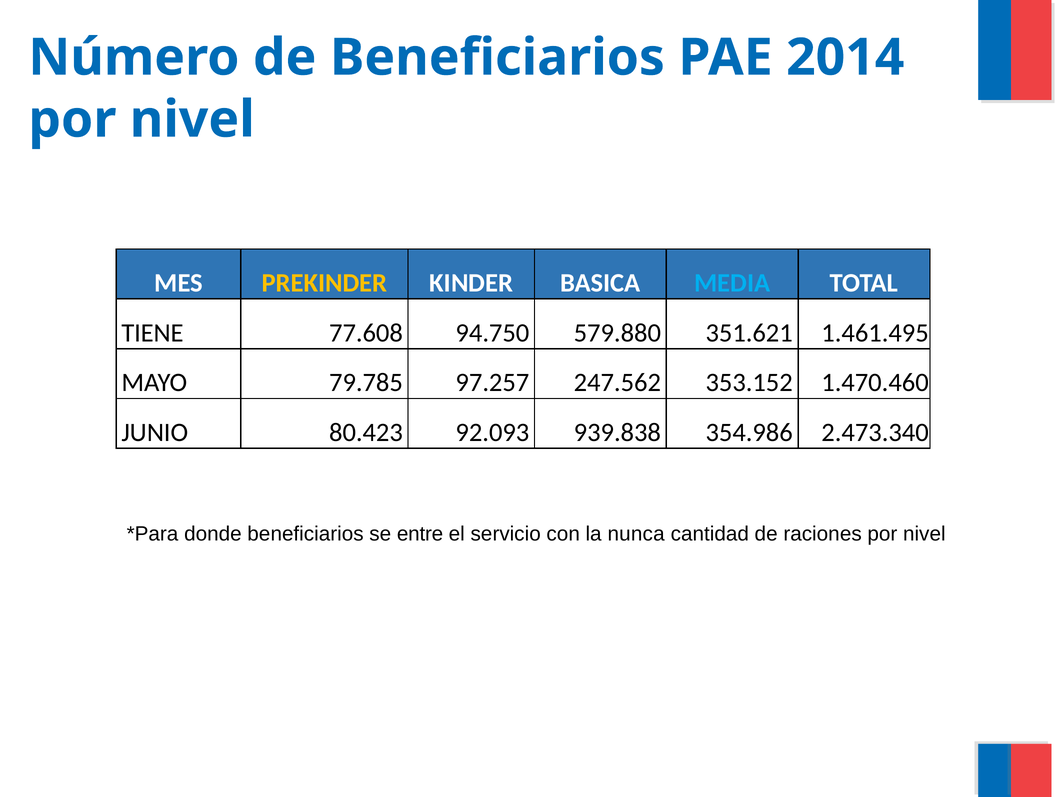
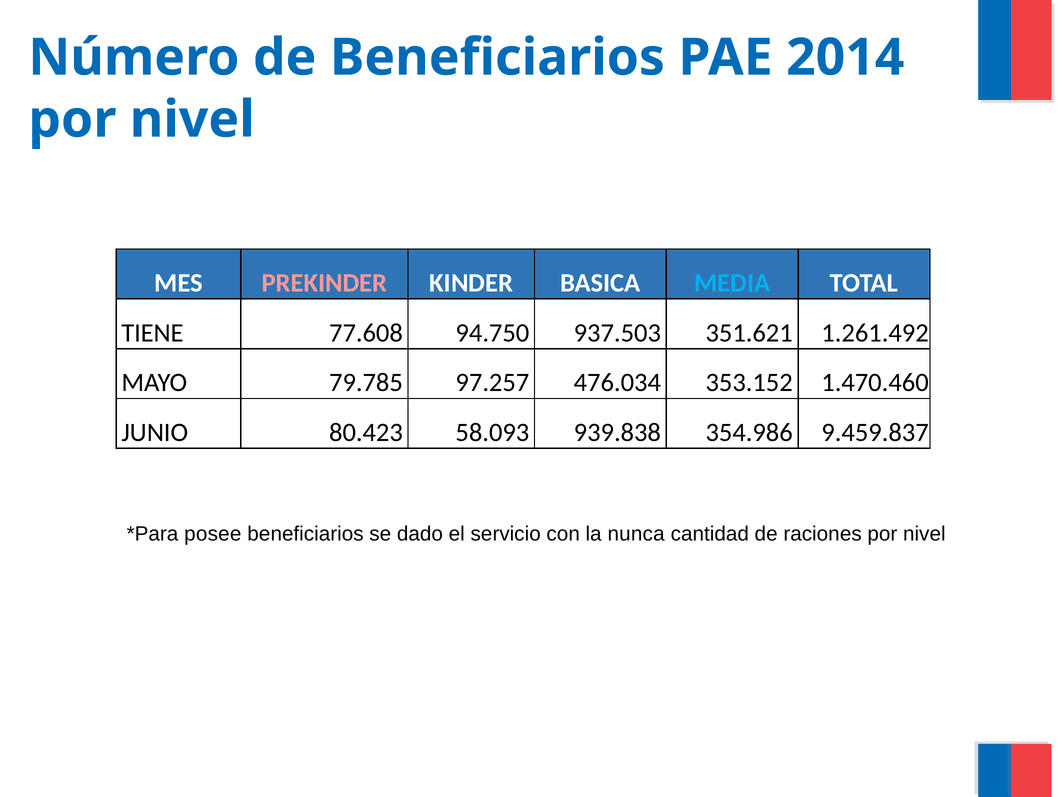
PREKINDER colour: yellow -> pink (324, 283)
579.880: 579.880 -> 937.503 (617, 333)
1.461.495: 1.461.495 -> 1.261.492 (875, 333)
247.562: 247.562 -> 476.034 (617, 383)
92.093: 92.093 -> 58.093 (492, 432)
2.473.340: 2.473.340 -> 9.459.837 (875, 432)
donde: donde -> posee (213, 534)
entre: entre -> dado (420, 534)
